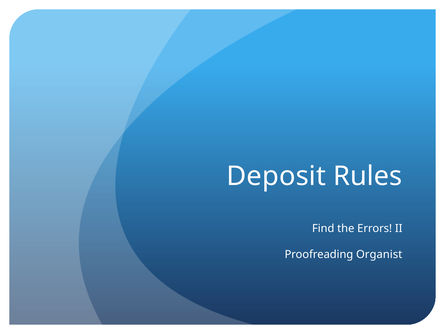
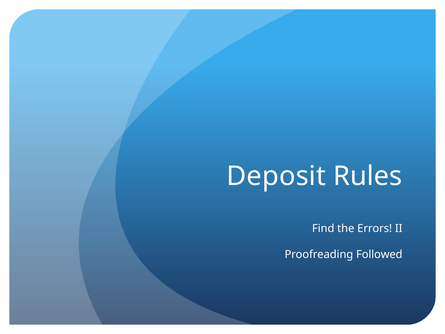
Organist: Organist -> Followed (379, 254)
